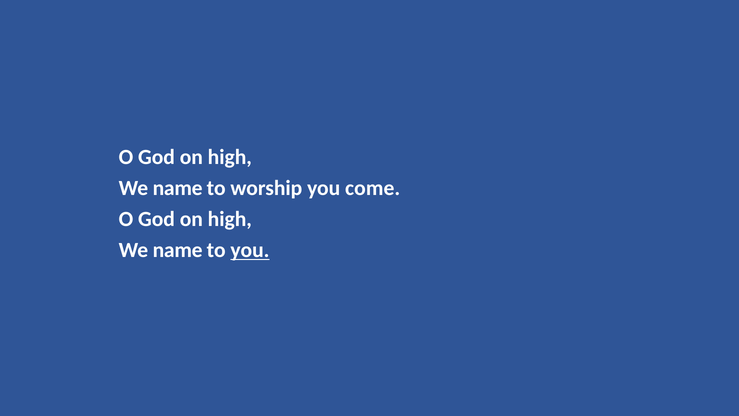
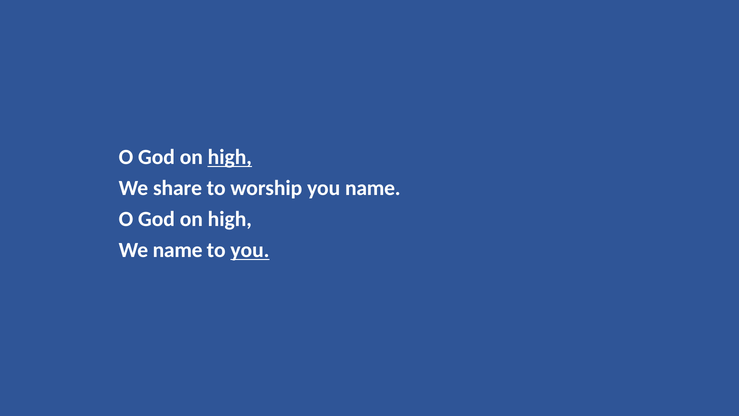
high underline: none -> present (230, 157)
name: name -> share (178, 188)
you come: come -> name (373, 188)
